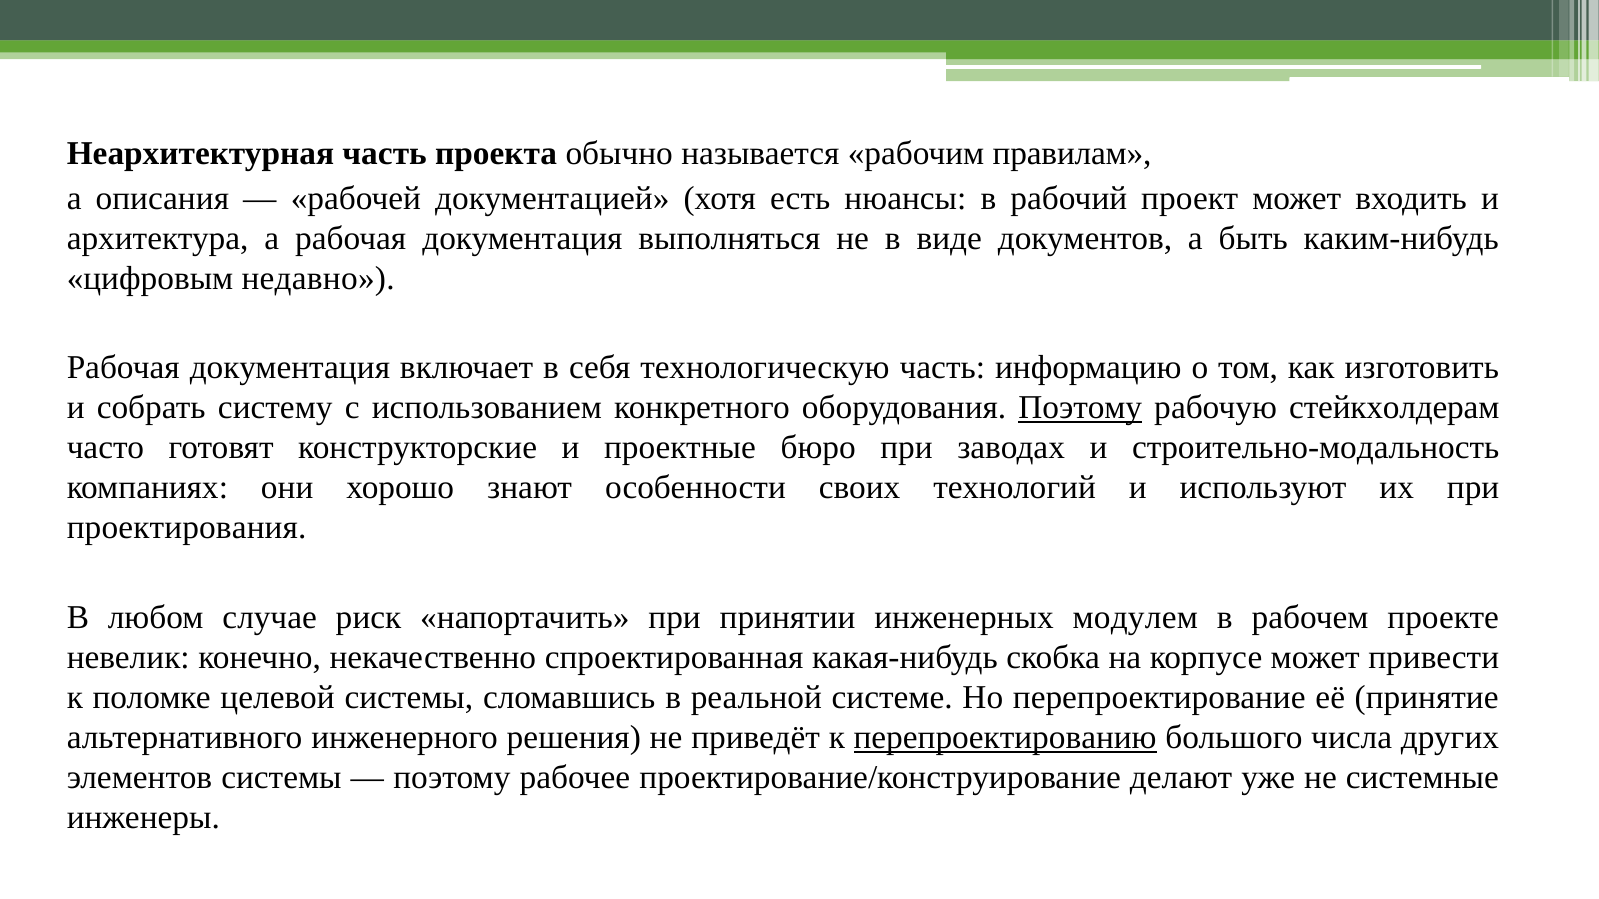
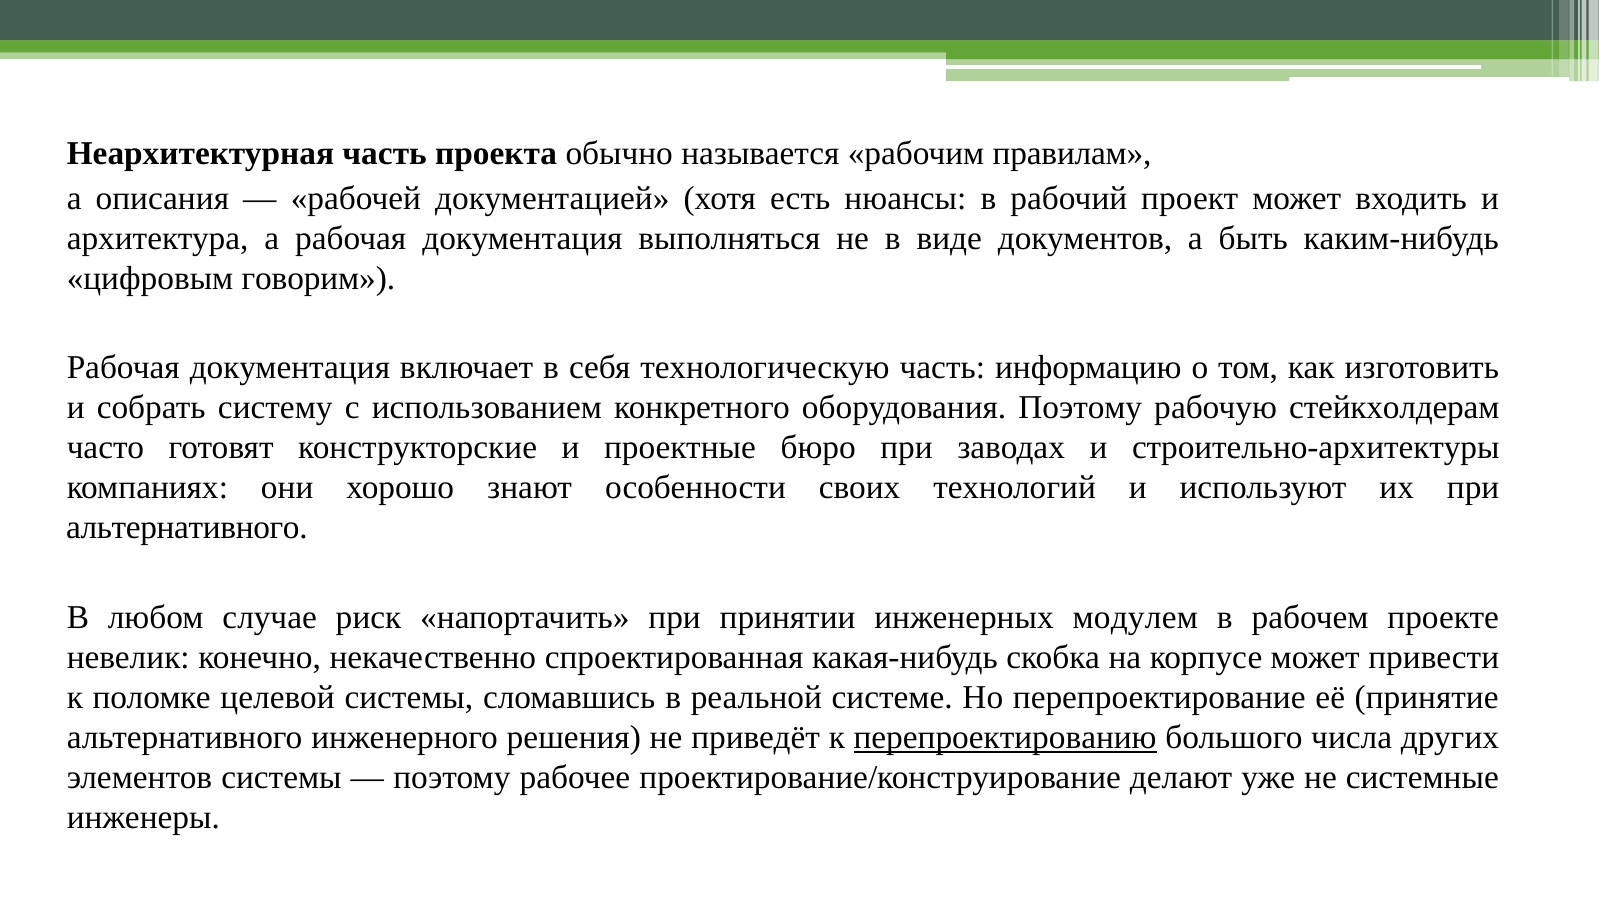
недавно: недавно -> говорим (318, 278)
Поэтому underline: present -> none (1080, 408)
строительно-модальность: строительно-модальность -> строительно-архитектуры (1316, 448)
проектирования: проектирования -> альтернативного (187, 528)
